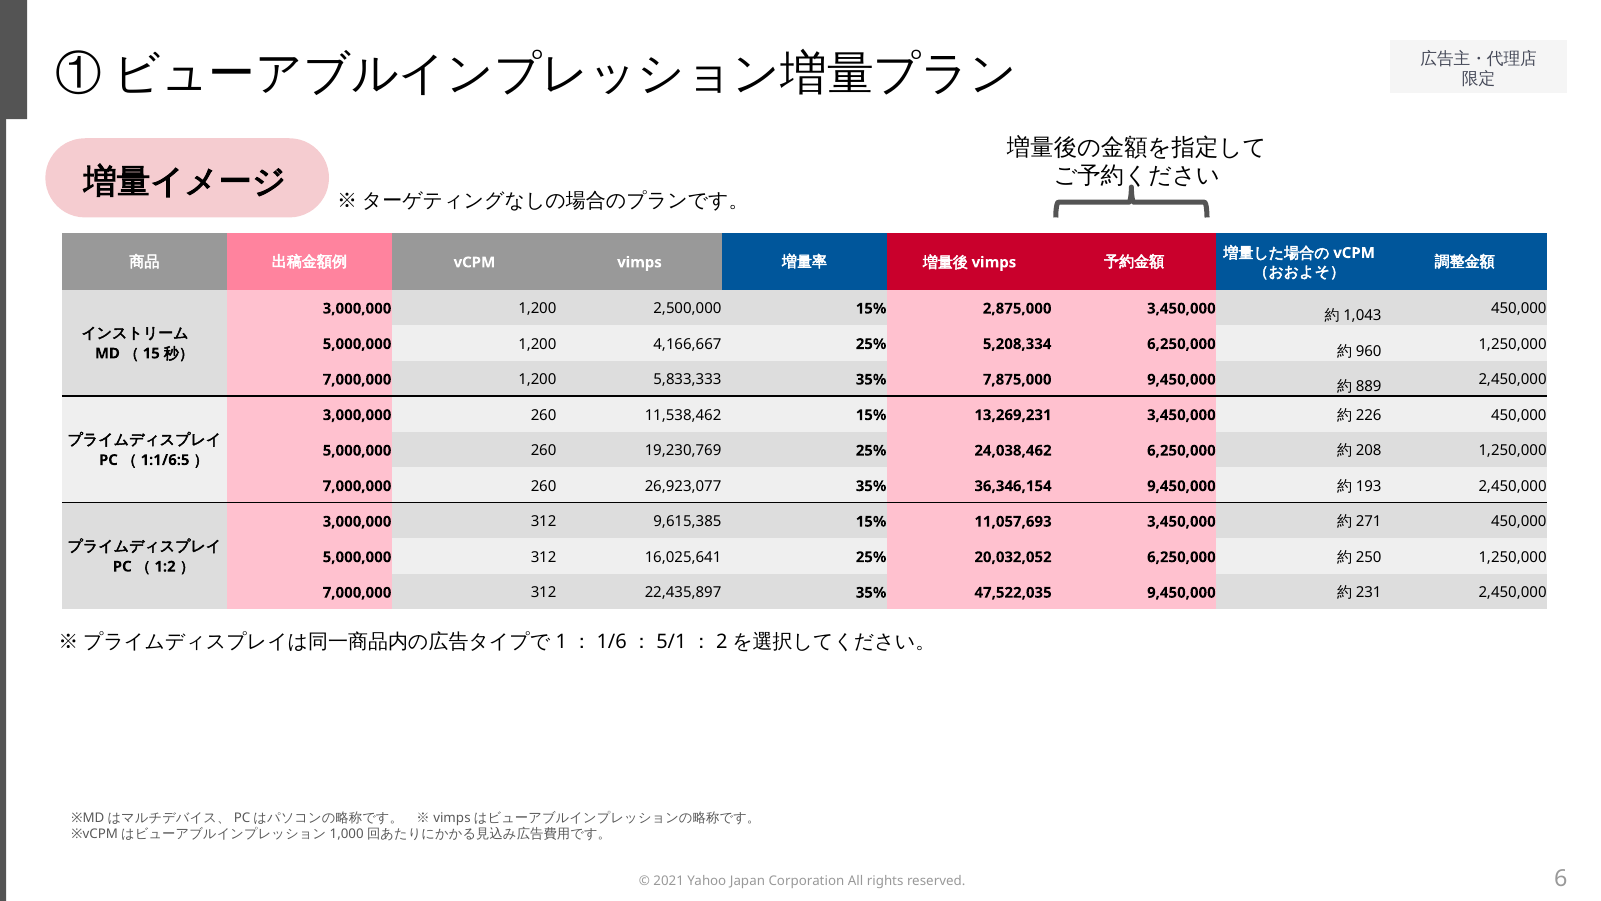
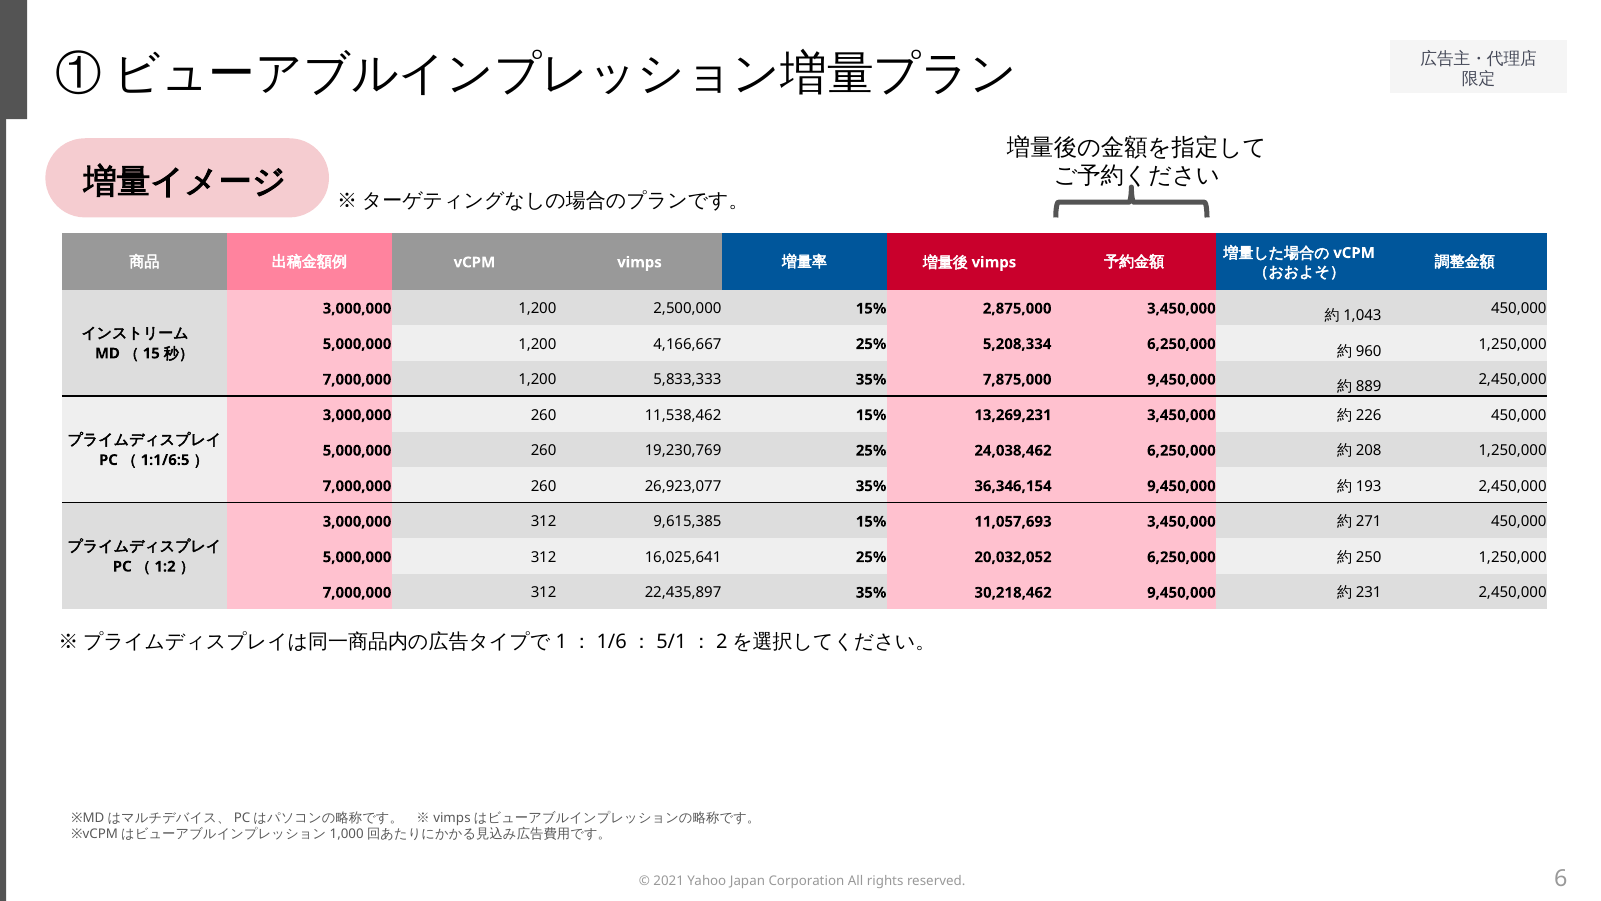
47,522,035: 47,522,035 -> 30,218,462 (1013, 592)
